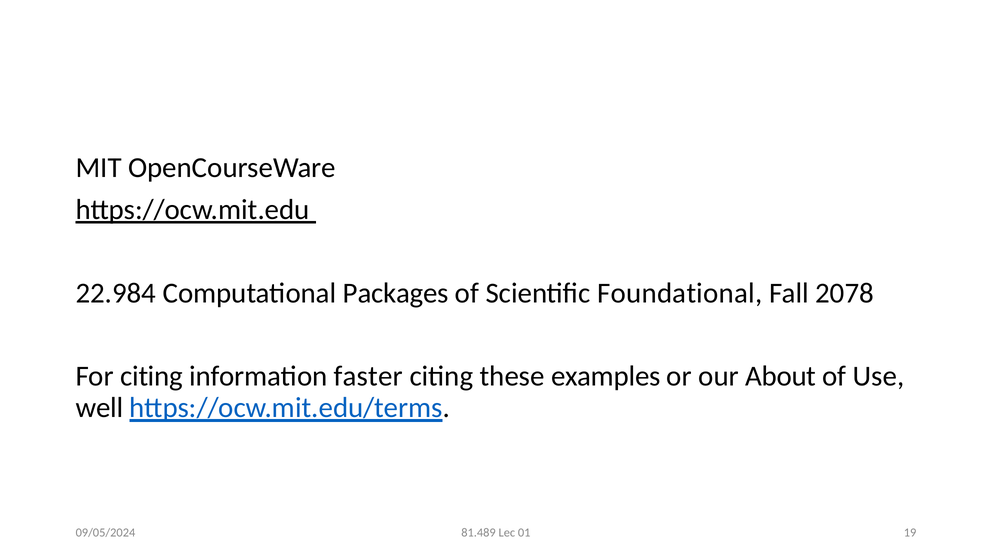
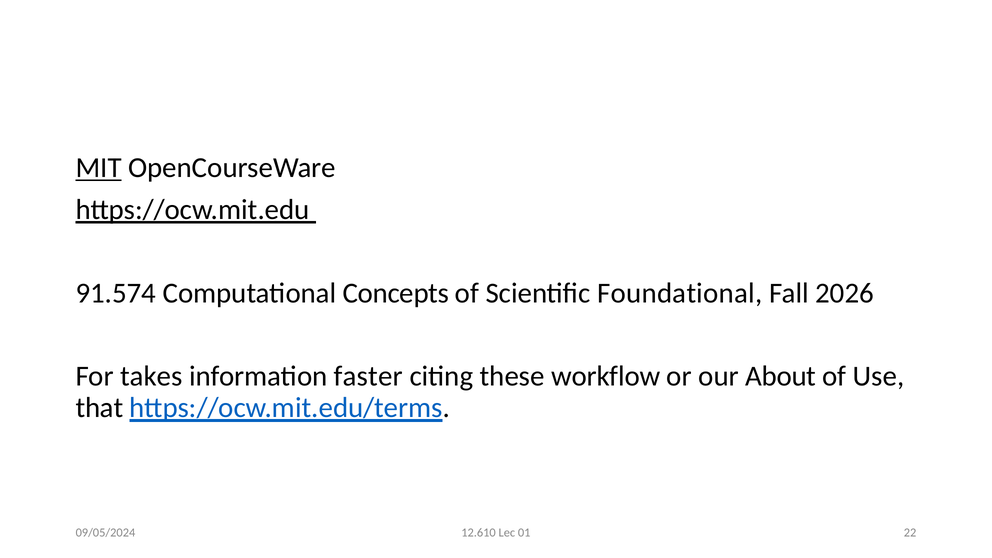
MIT underline: none -> present (99, 168)
22.984: 22.984 -> 91.574 (116, 293)
Packages: Packages -> Concepts (396, 293)
2078: 2078 -> 2026 (845, 293)
For citing: citing -> takes (151, 376)
examples: examples -> workflow (606, 376)
well: well -> that (99, 408)
81.489: 81.489 -> 12.610 (479, 533)
19: 19 -> 22 (910, 533)
